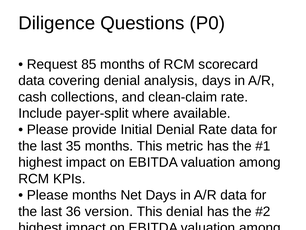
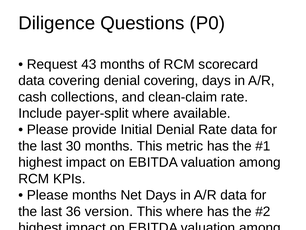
85: 85 -> 43 (89, 64)
denial analysis: analysis -> covering (171, 80)
35: 35 -> 30 (73, 146)
This denial: denial -> where (185, 211)
